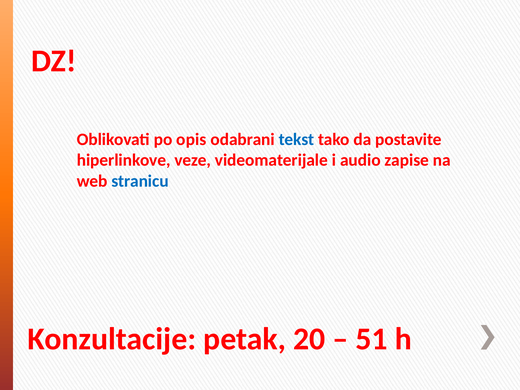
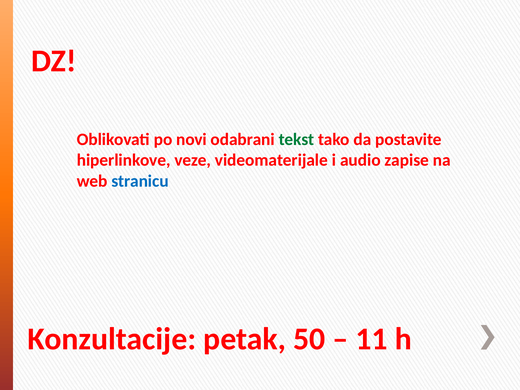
opis: opis -> novi (191, 139)
tekst colour: blue -> green (296, 139)
20: 20 -> 50 (309, 339)
51: 51 -> 11 (372, 339)
